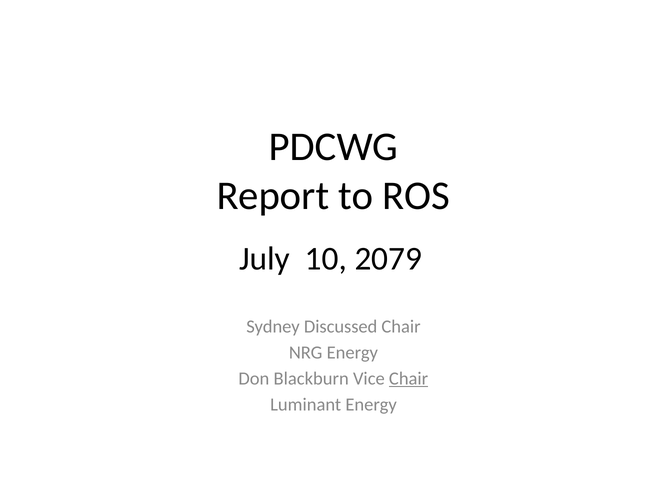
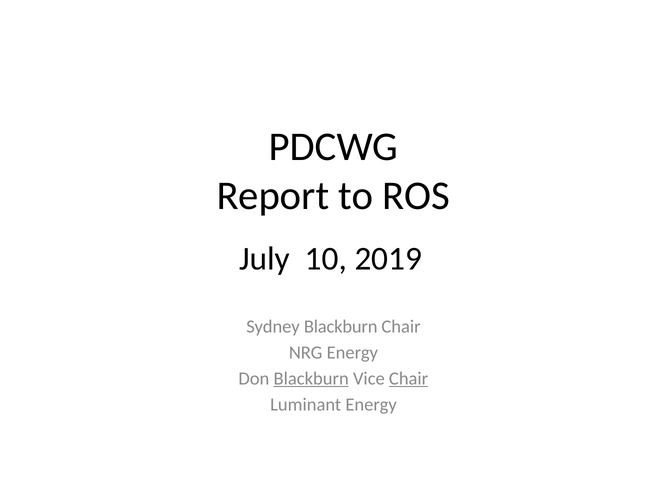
2079: 2079 -> 2019 (388, 259)
Sydney Discussed: Discussed -> Blackburn (341, 327)
Blackburn underline: none -> present (311, 379)
